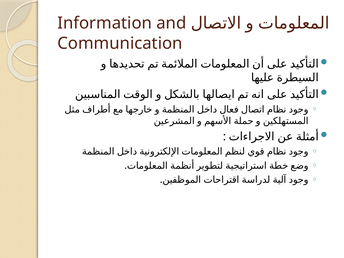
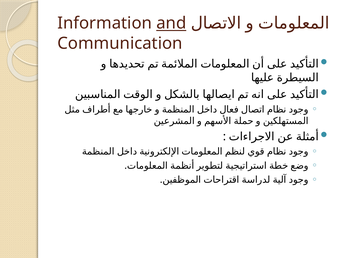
and underline: none -> present (171, 23)
